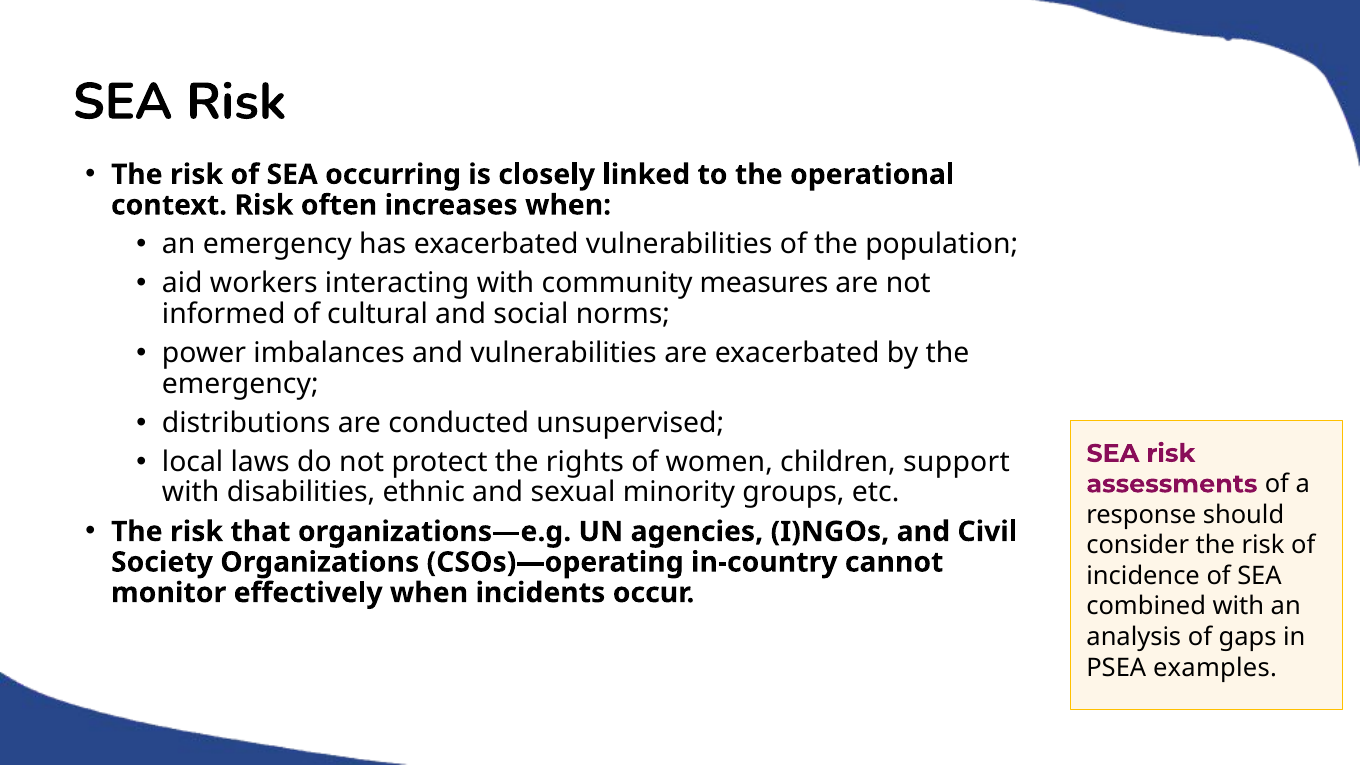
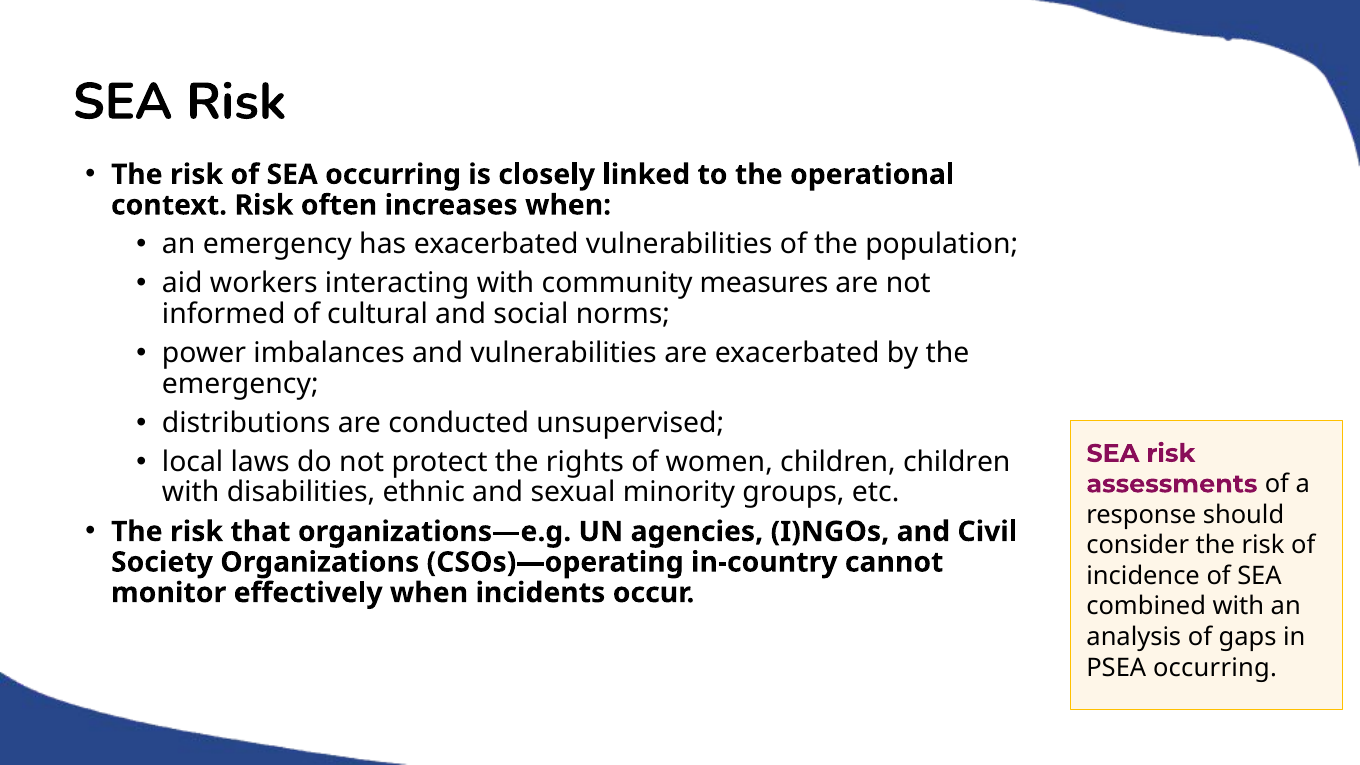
children support: support -> children (957, 462)
PSEA examples: examples -> occurring (1215, 668)
